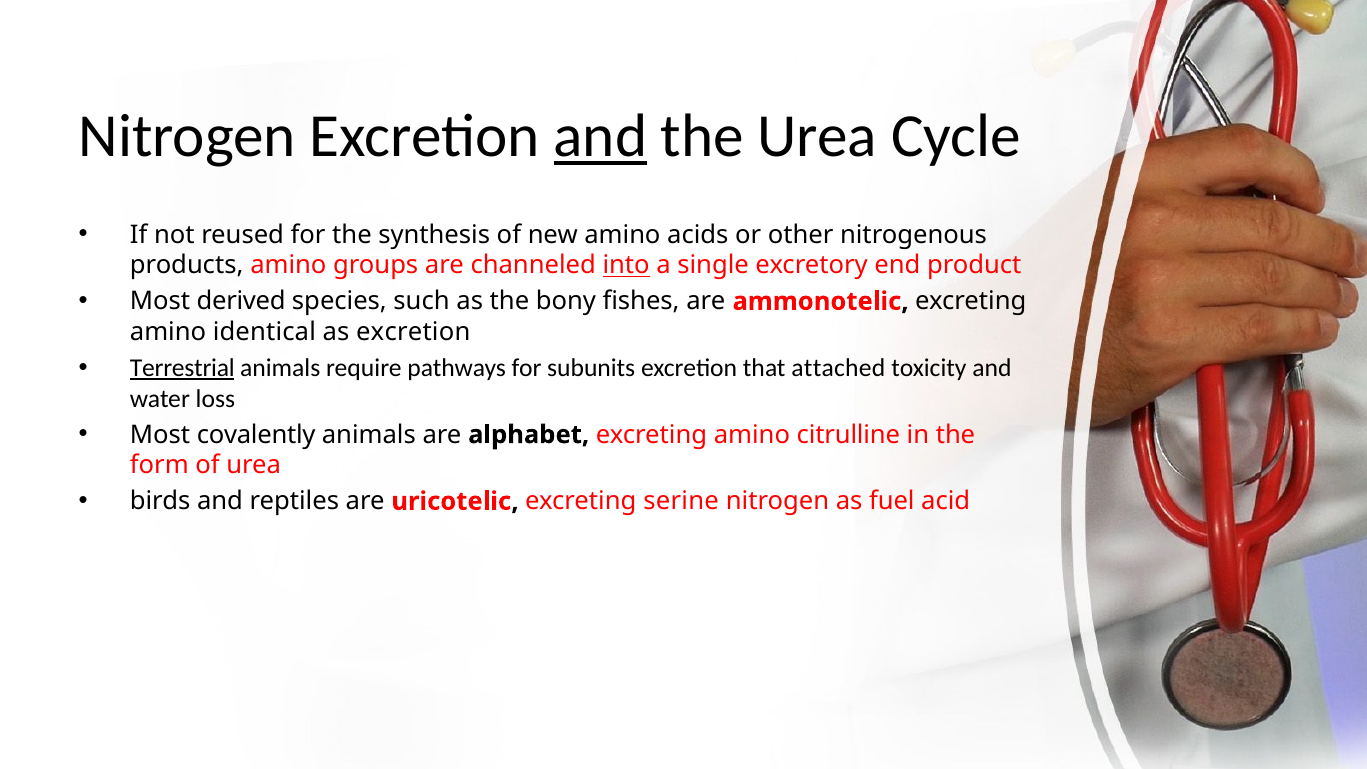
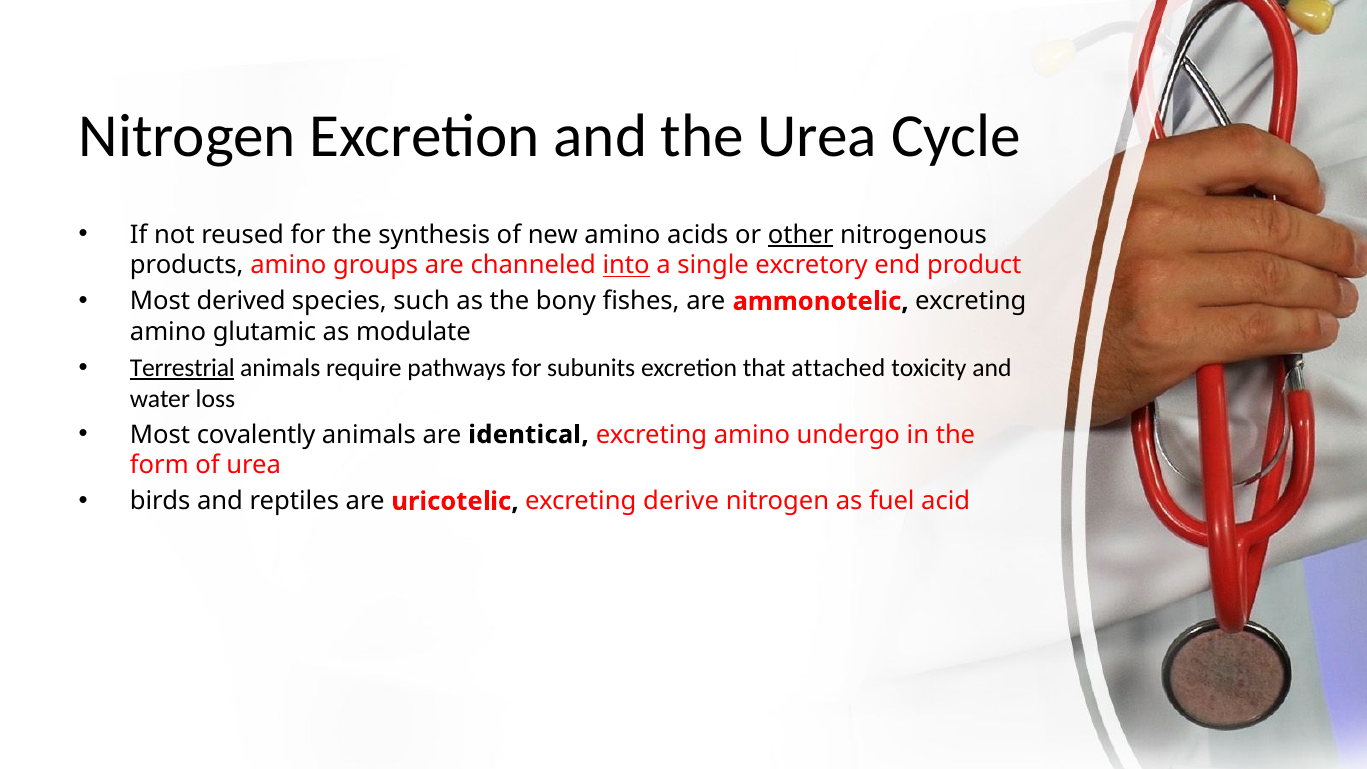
and underline: present -> none (600, 137)
other underline: none -> present (801, 235)
identical: identical -> glutamic (265, 332)
as excretion: excretion -> modulate (413, 332)
alphabet: alphabet -> identical (529, 435)
citrulline: citrulline -> undergo (848, 435)
serine: serine -> derive (681, 501)
